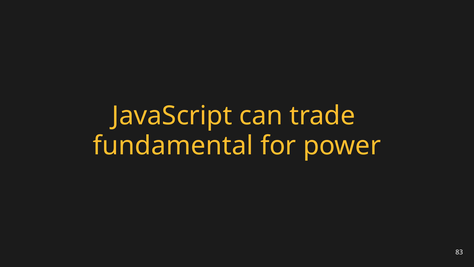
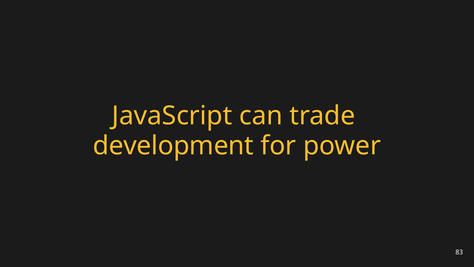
fundamental: fundamental -> development (173, 146)
